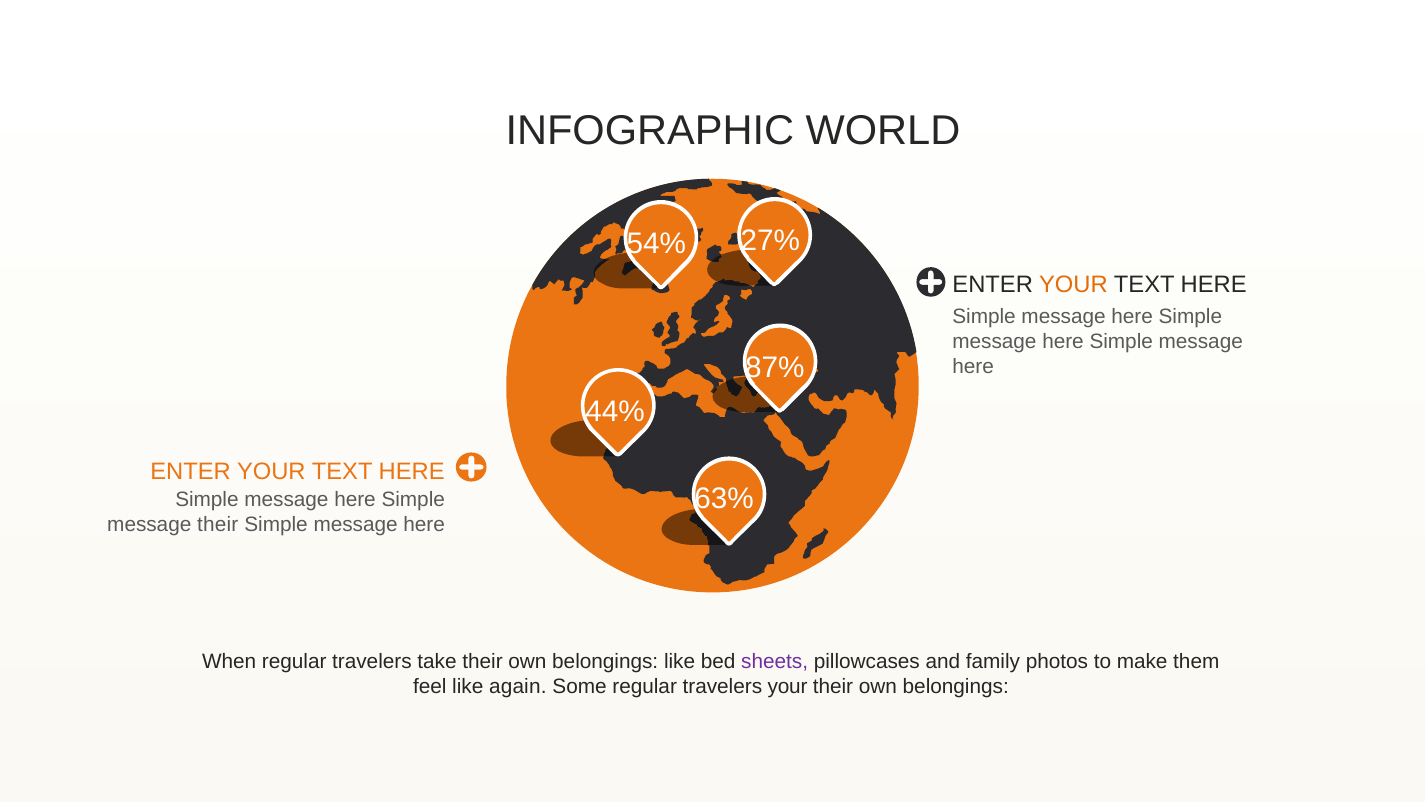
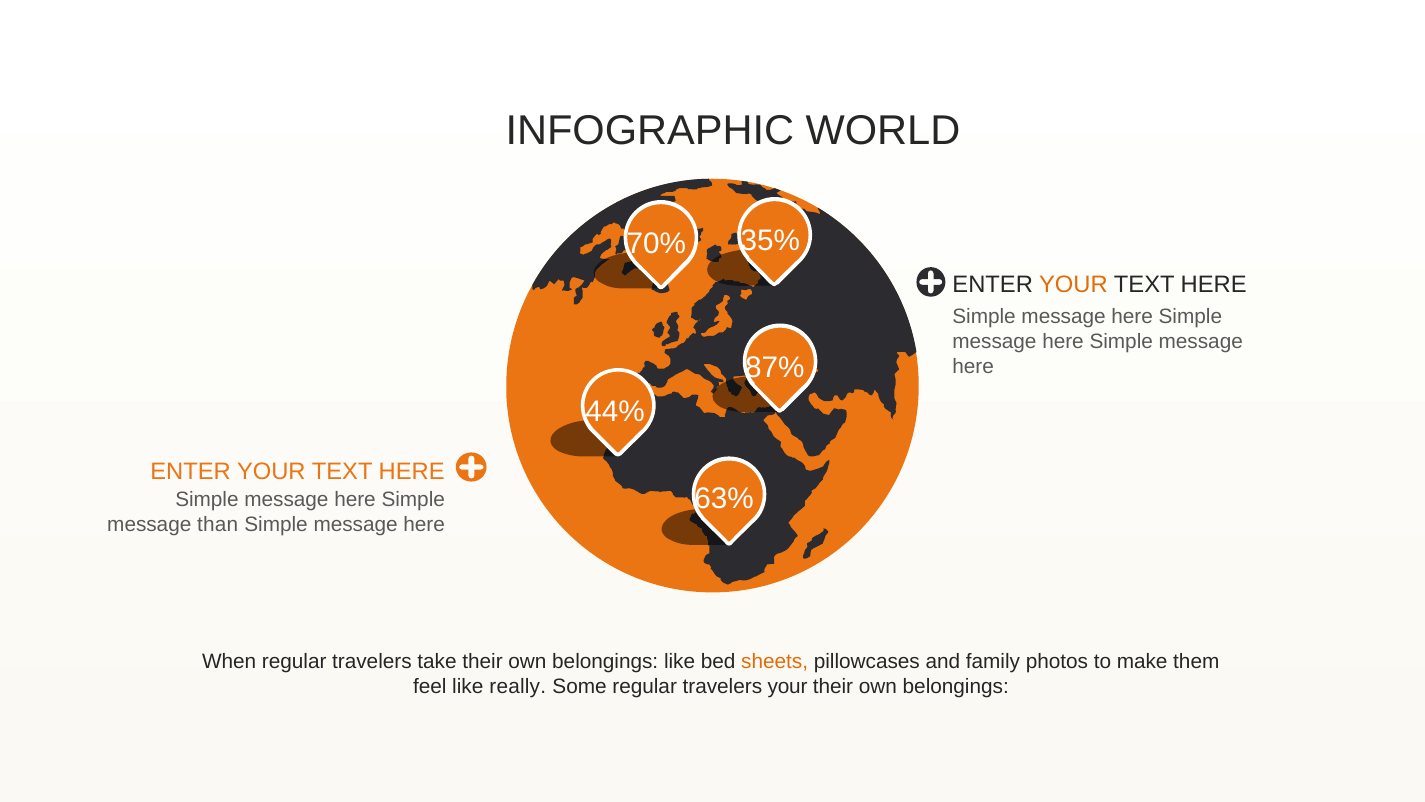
27%: 27% -> 35% (770, 241)
54%: 54% -> 70% (656, 243)
message their: their -> than (218, 525)
sheets colour: purple -> orange (775, 662)
again: again -> really (518, 687)
